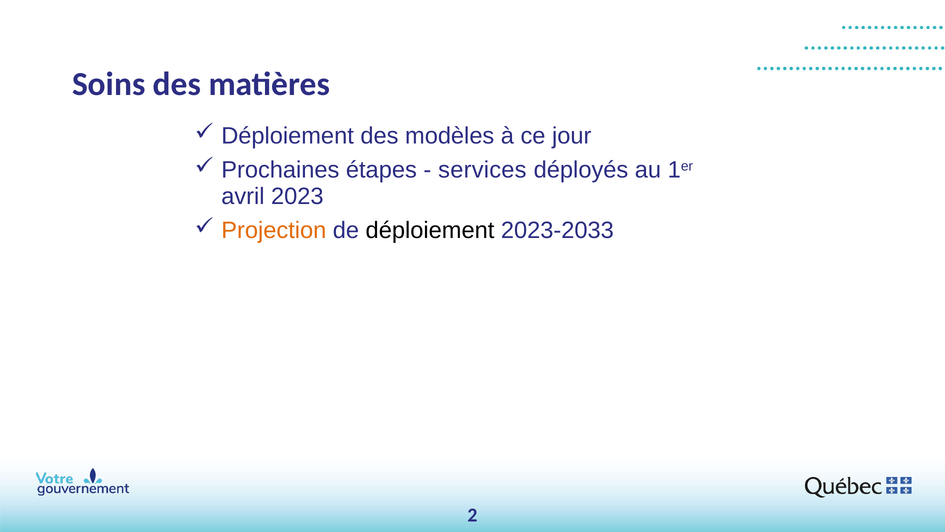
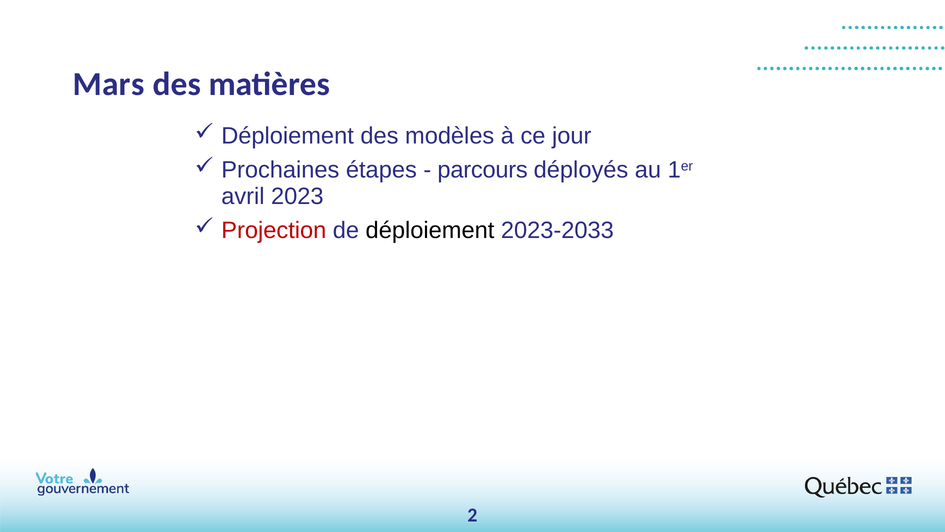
Soins: Soins -> Mars (109, 84)
services: services -> parcours (483, 170)
Projection colour: orange -> red (274, 230)
